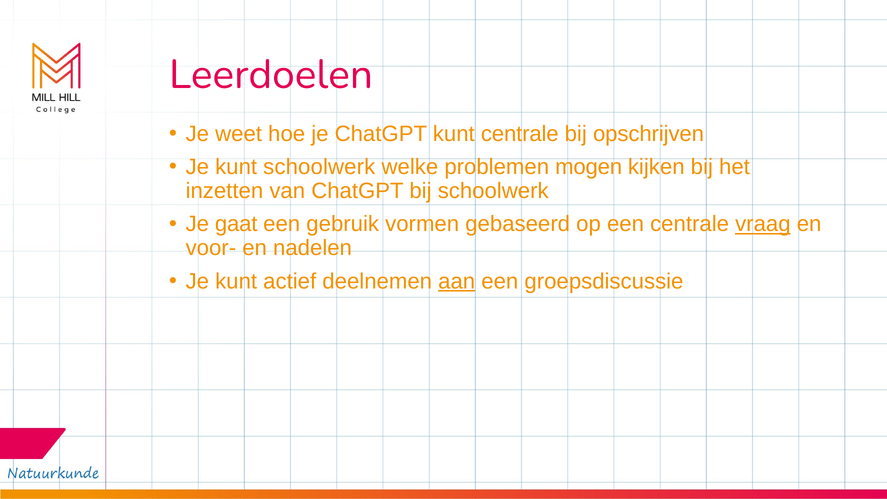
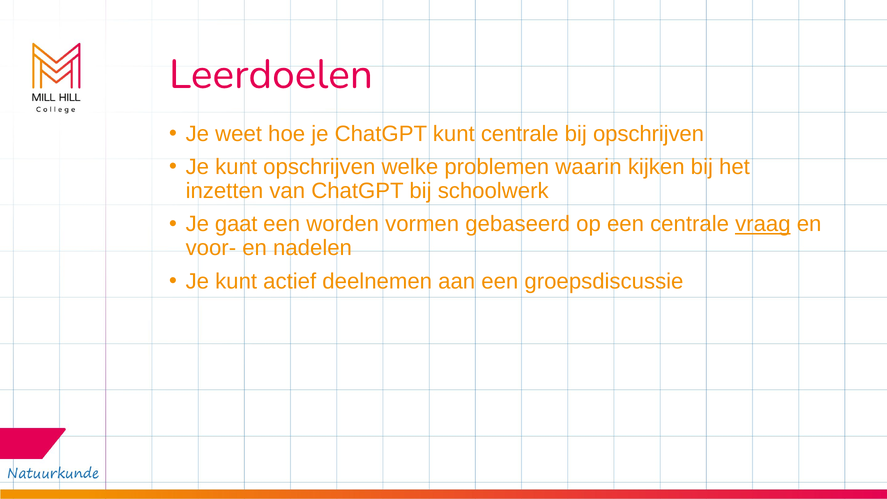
kunt schoolwerk: schoolwerk -> opschrijven (319, 167)
mogen: mogen -> waarin (588, 167)
gebruik: gebruik -> worden (343, 224)
aan underline: present -> none (457, 281)
